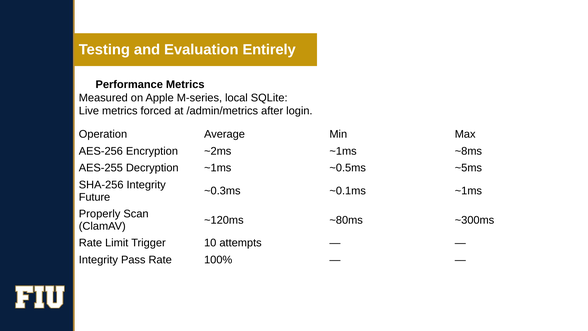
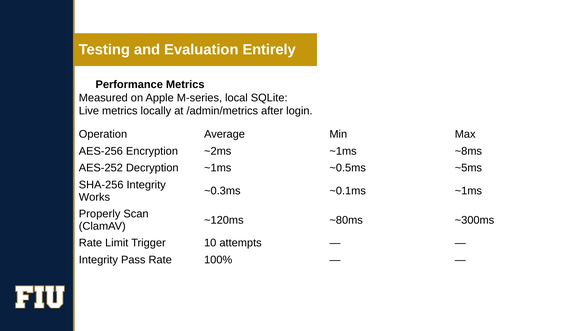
forced: forced -> locally (156, 111)
AES-255: AES-255 -> AES-252 (101, 168)
Future: Future -> Works (94, 197)
